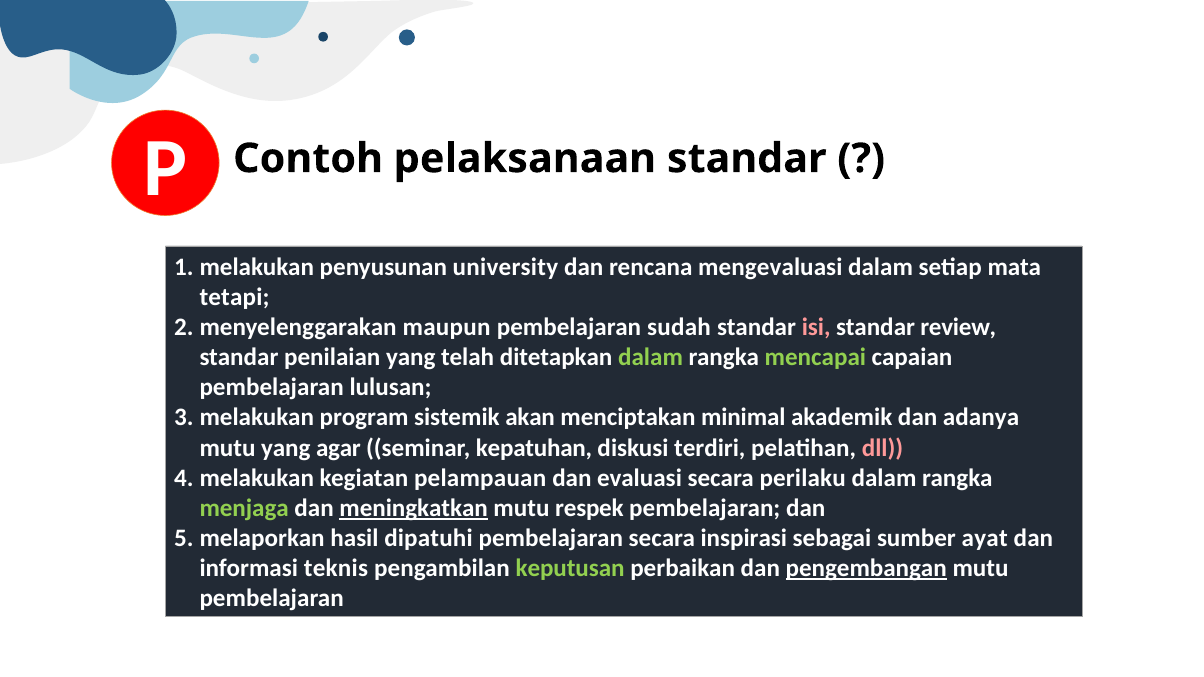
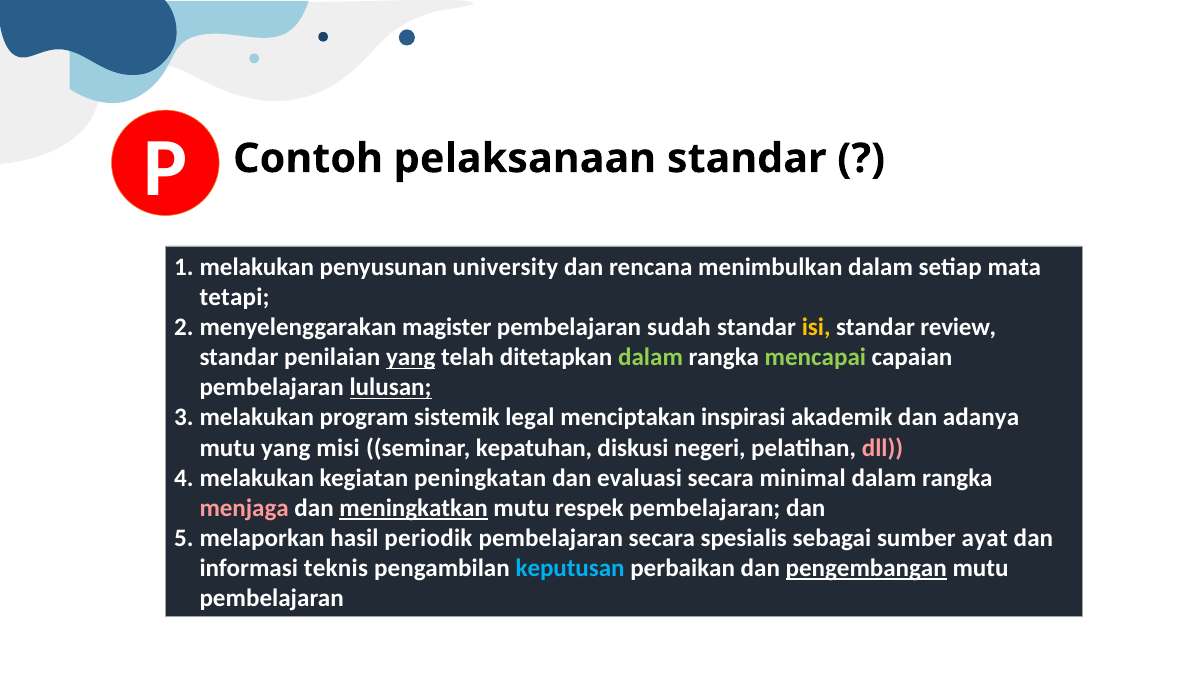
mengevaluasi: mengevaluasi -> menimbulkan (770, 267)
maupun: maupun -> magister (447, 327)
isi colour: pink -> yellow (816, 327)
yang underline: none -> present (411, 358)
lulusan underline: none -> present (391, 388)
akan: akan -> legal (530, 418)
minimal: minimal -> inspirasi (743, 418)
agar: agar -> misi (338, 448)
terdiri: terdiri -> negeri (710, 448)
pelampauan: pelampauan -> peningkatan (480, 478)
perilaku: perilaku -> minimal (803, 478)
menjaga colour: light green -> pink (244, 508)
dipatuhi: dipatuhi -> periodik (428, 538)
inspirasi: inspirasi -> spesialis (744, 538)
keputusan colour: light green -> light blue (570, 568)
